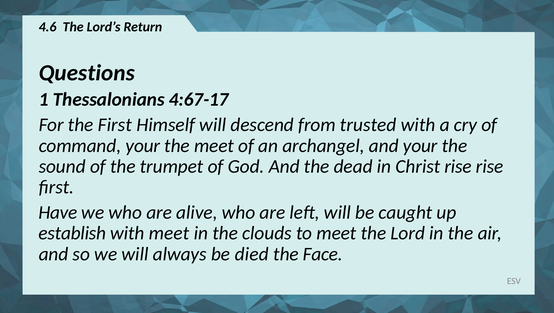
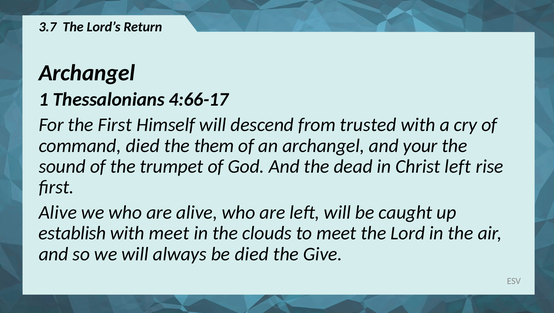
4.6: 4.6 -> 3.7 (48, 27)
Questions: Questions -> Archangel (87, 73)
4:67-17: 4:67-17 -> 4:66-17 (199, 99)
command your: your -> died (143, 145)
the meet: meet -> them (214, 145)
Christ rise: rise -> left (458, 166)
Have: Have -> Alive (58, 212)
Face: Face -> Give (323, 254)
